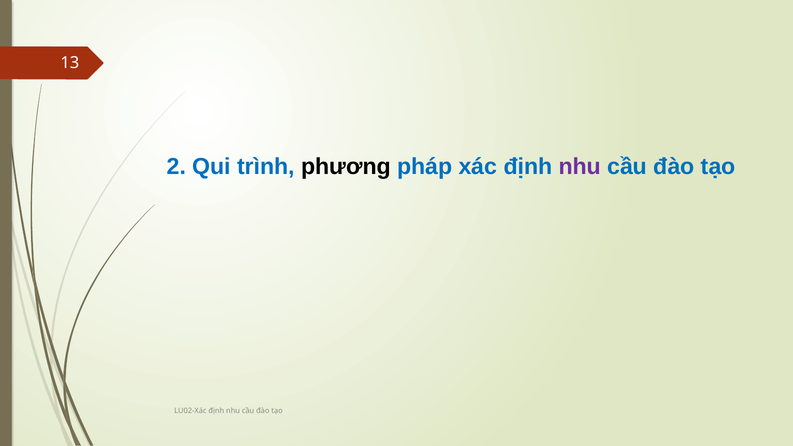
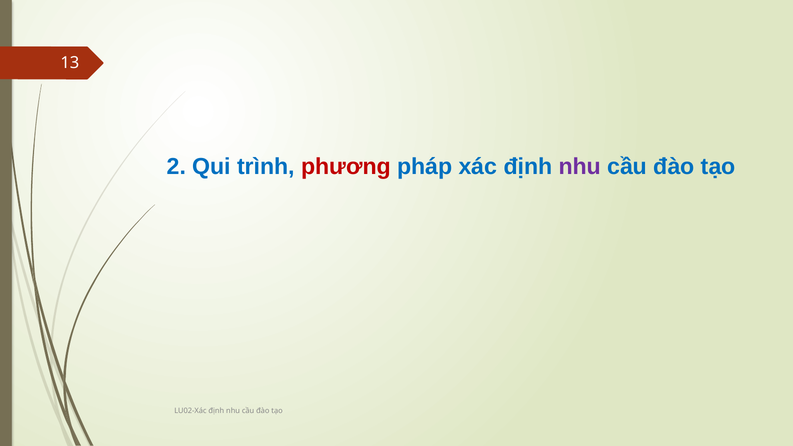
phương colour: black -> red (346, 167)
